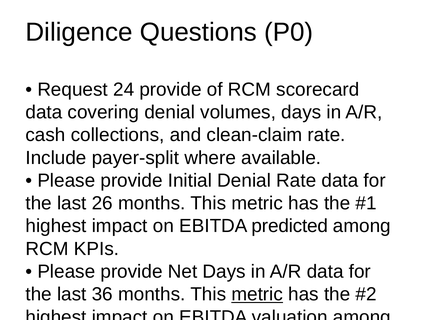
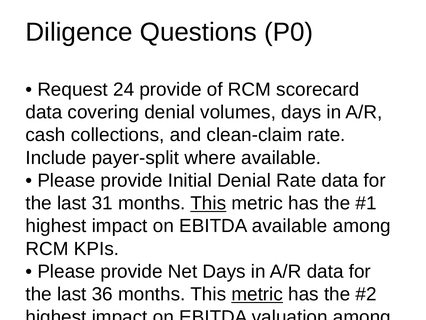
26: 26 -> 31 (102, 203)
This underline: none -> present (208, 203)
EBITDA predicted: predicted -> available (290, 226)
